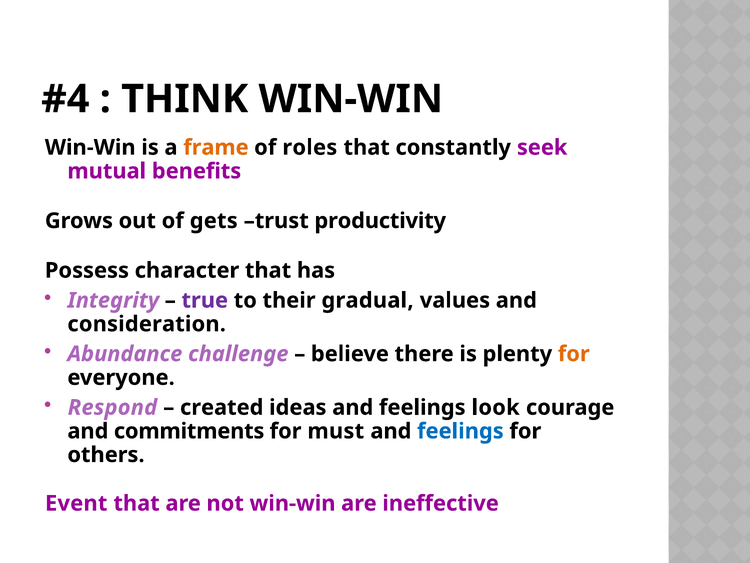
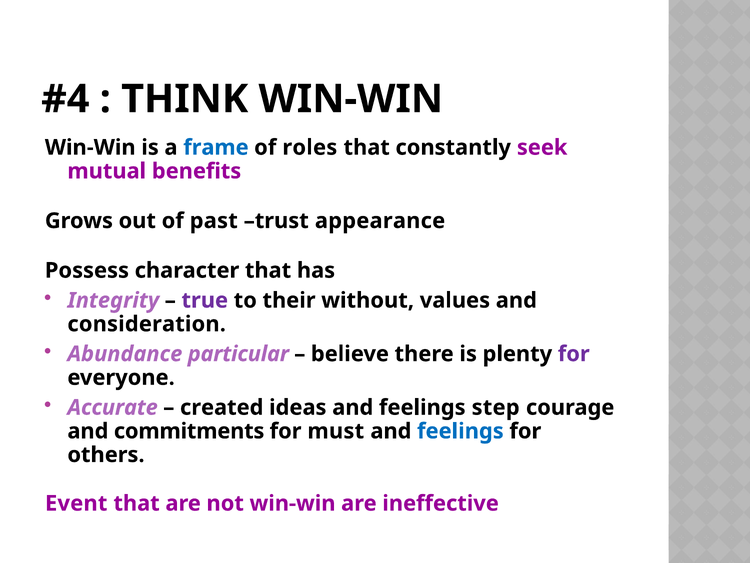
frame colour: orange -> blue (216, 147)
gets: gets -> past (214, 221)
productivity: productivity -> appearance (380, 221)
gradual: gradual -> without (368, 300)
challenge: challenge -> particular (238, 354)
for colour: orange -> purple (574, 354)
Respond: Respond -> Accurate (113, 407)
look: look -> step (496, 407)
